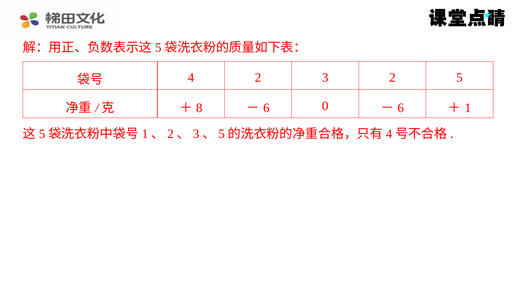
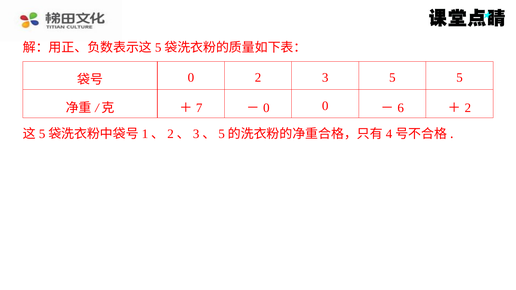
4: 4 -> 0 (191, 78)
3 2: 2 -> 5 (392, 78)
8: 8 -> 7 (199, 108)
6: 6 -> 0 (266, 108)
1: 1 -> 2 (468, 108)
